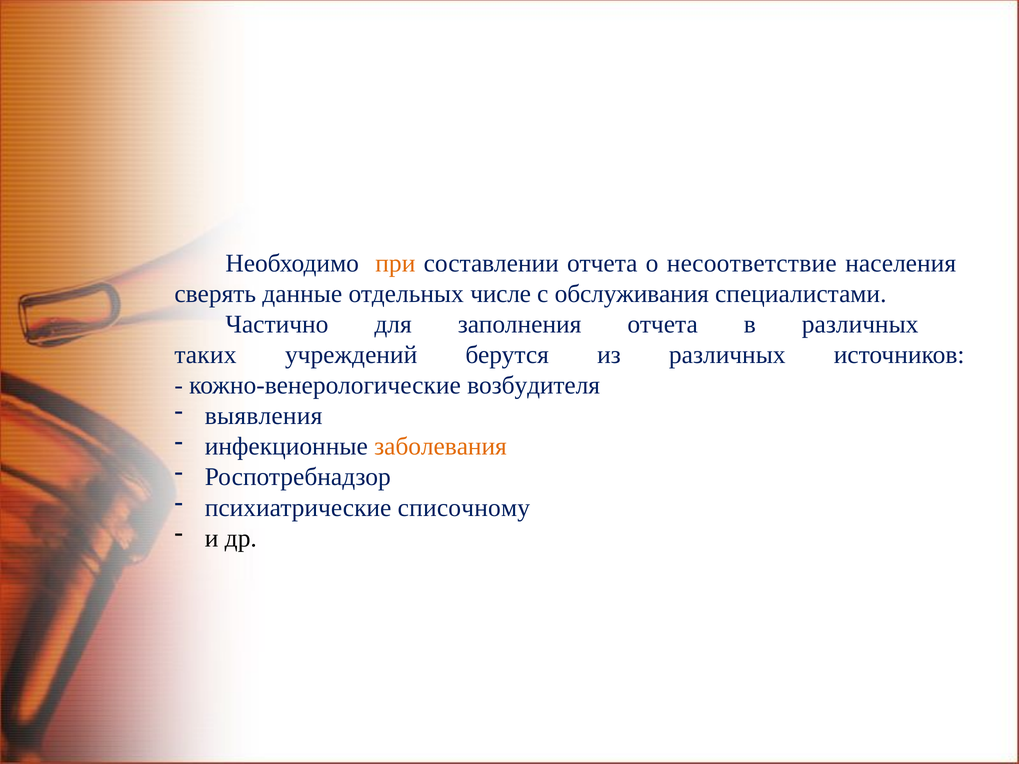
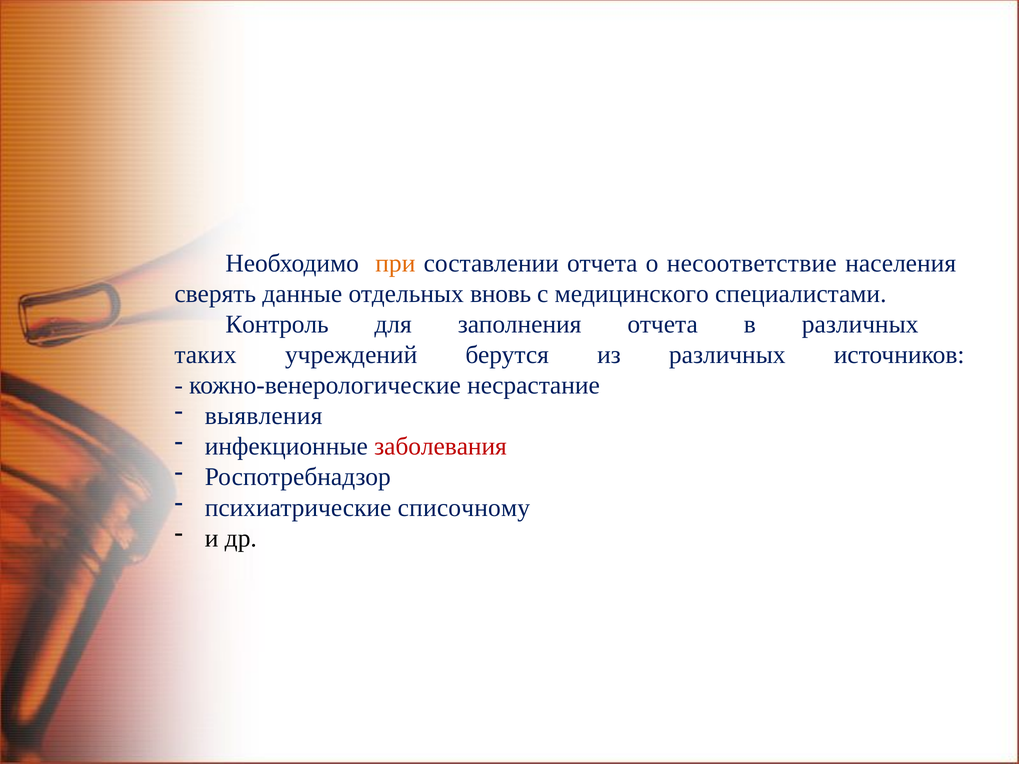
числе: числе -> вновь (501, 294)
обслуживания: обслуживания -> медицинского (632, 294)
Частично: Частично -> Контроль (277, 324)
возбудителя: возбудителя -> несрастание (534, 386)
заболевания colour: orange -> red (440, 447)
